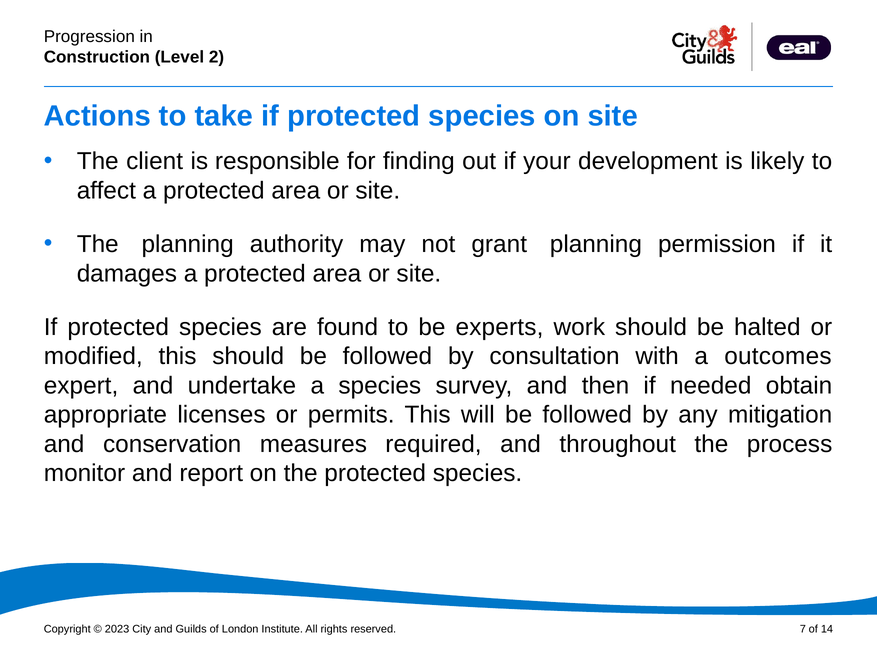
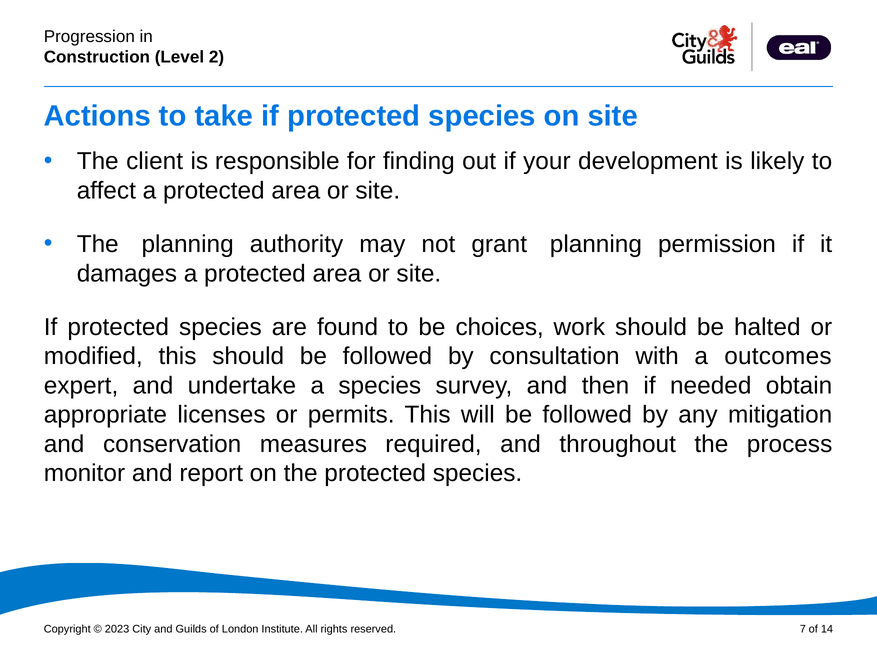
experts: experts -> choices (500, 327)
